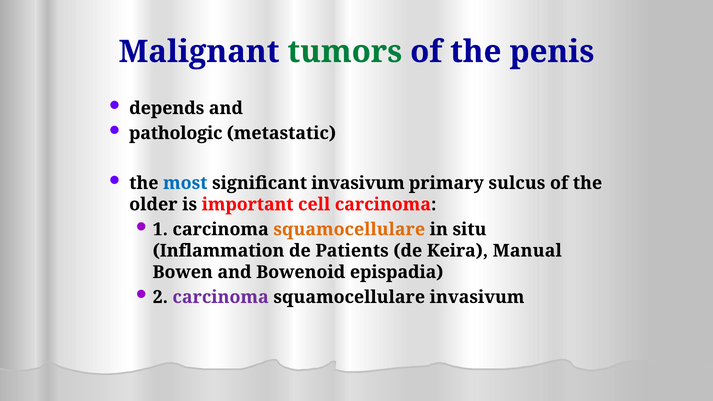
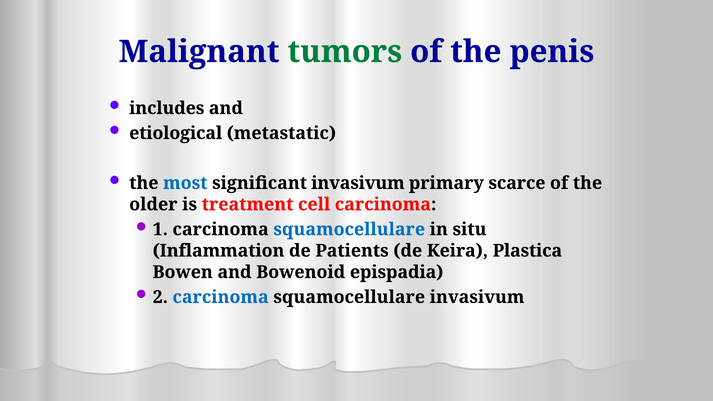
depends: depends -> includes (167, 108)
pathologic: pathologic -> etiological (176, 133)
sulcus: sulcus -> scarce (517, 183)
important: important -> treatment (248, 204)
squamocellulare colour: orange -> blue (349, 229)
Manual: Manual -> Plastica (527, 251)
carcinoma colour: purple -> blue (221, 297)
